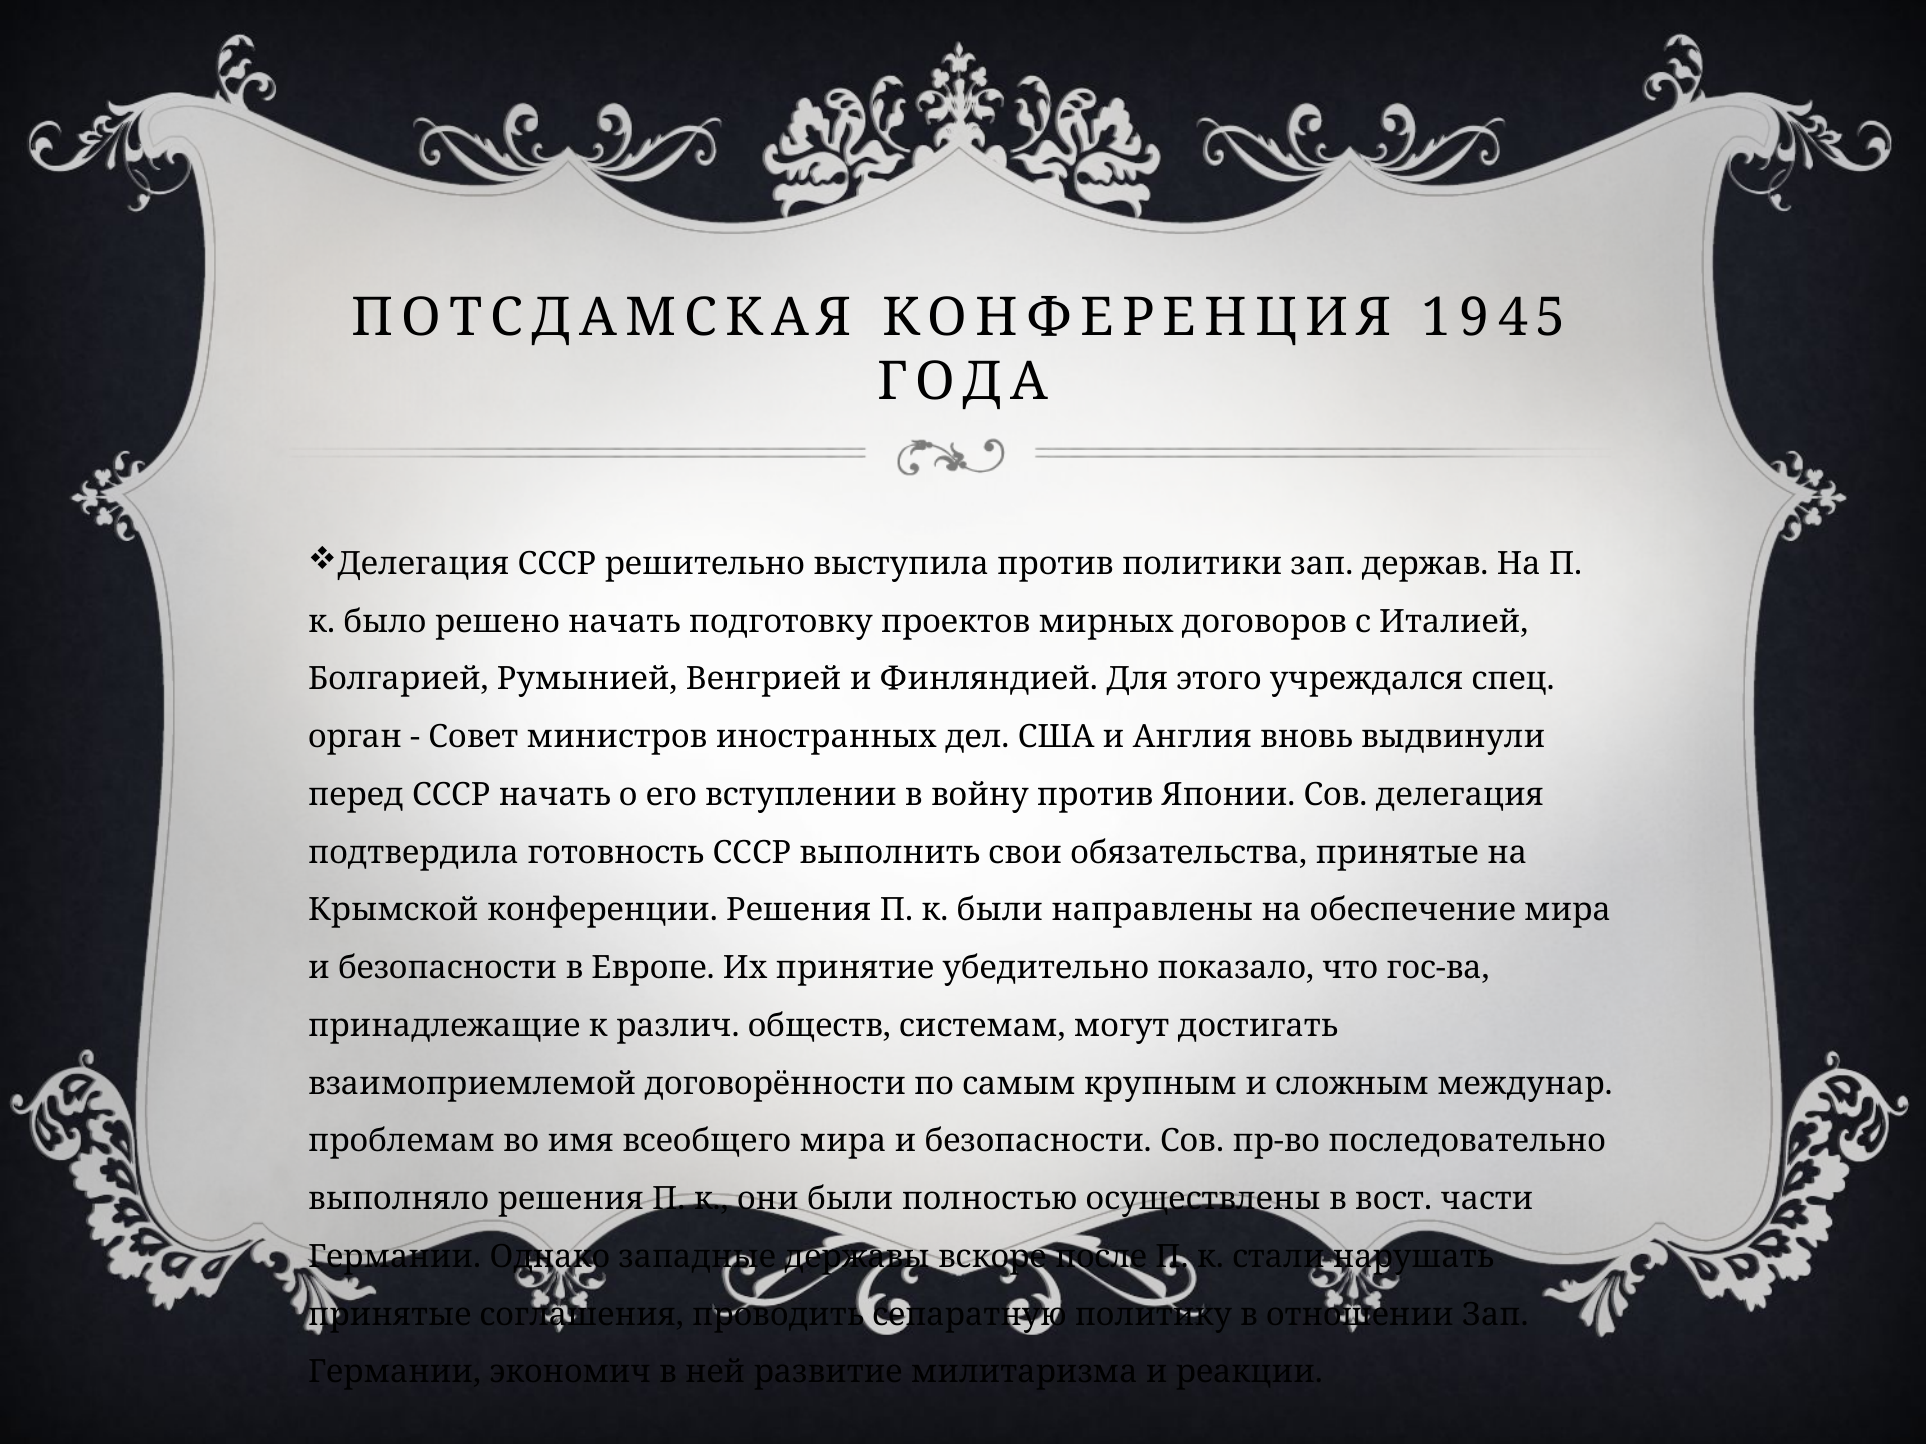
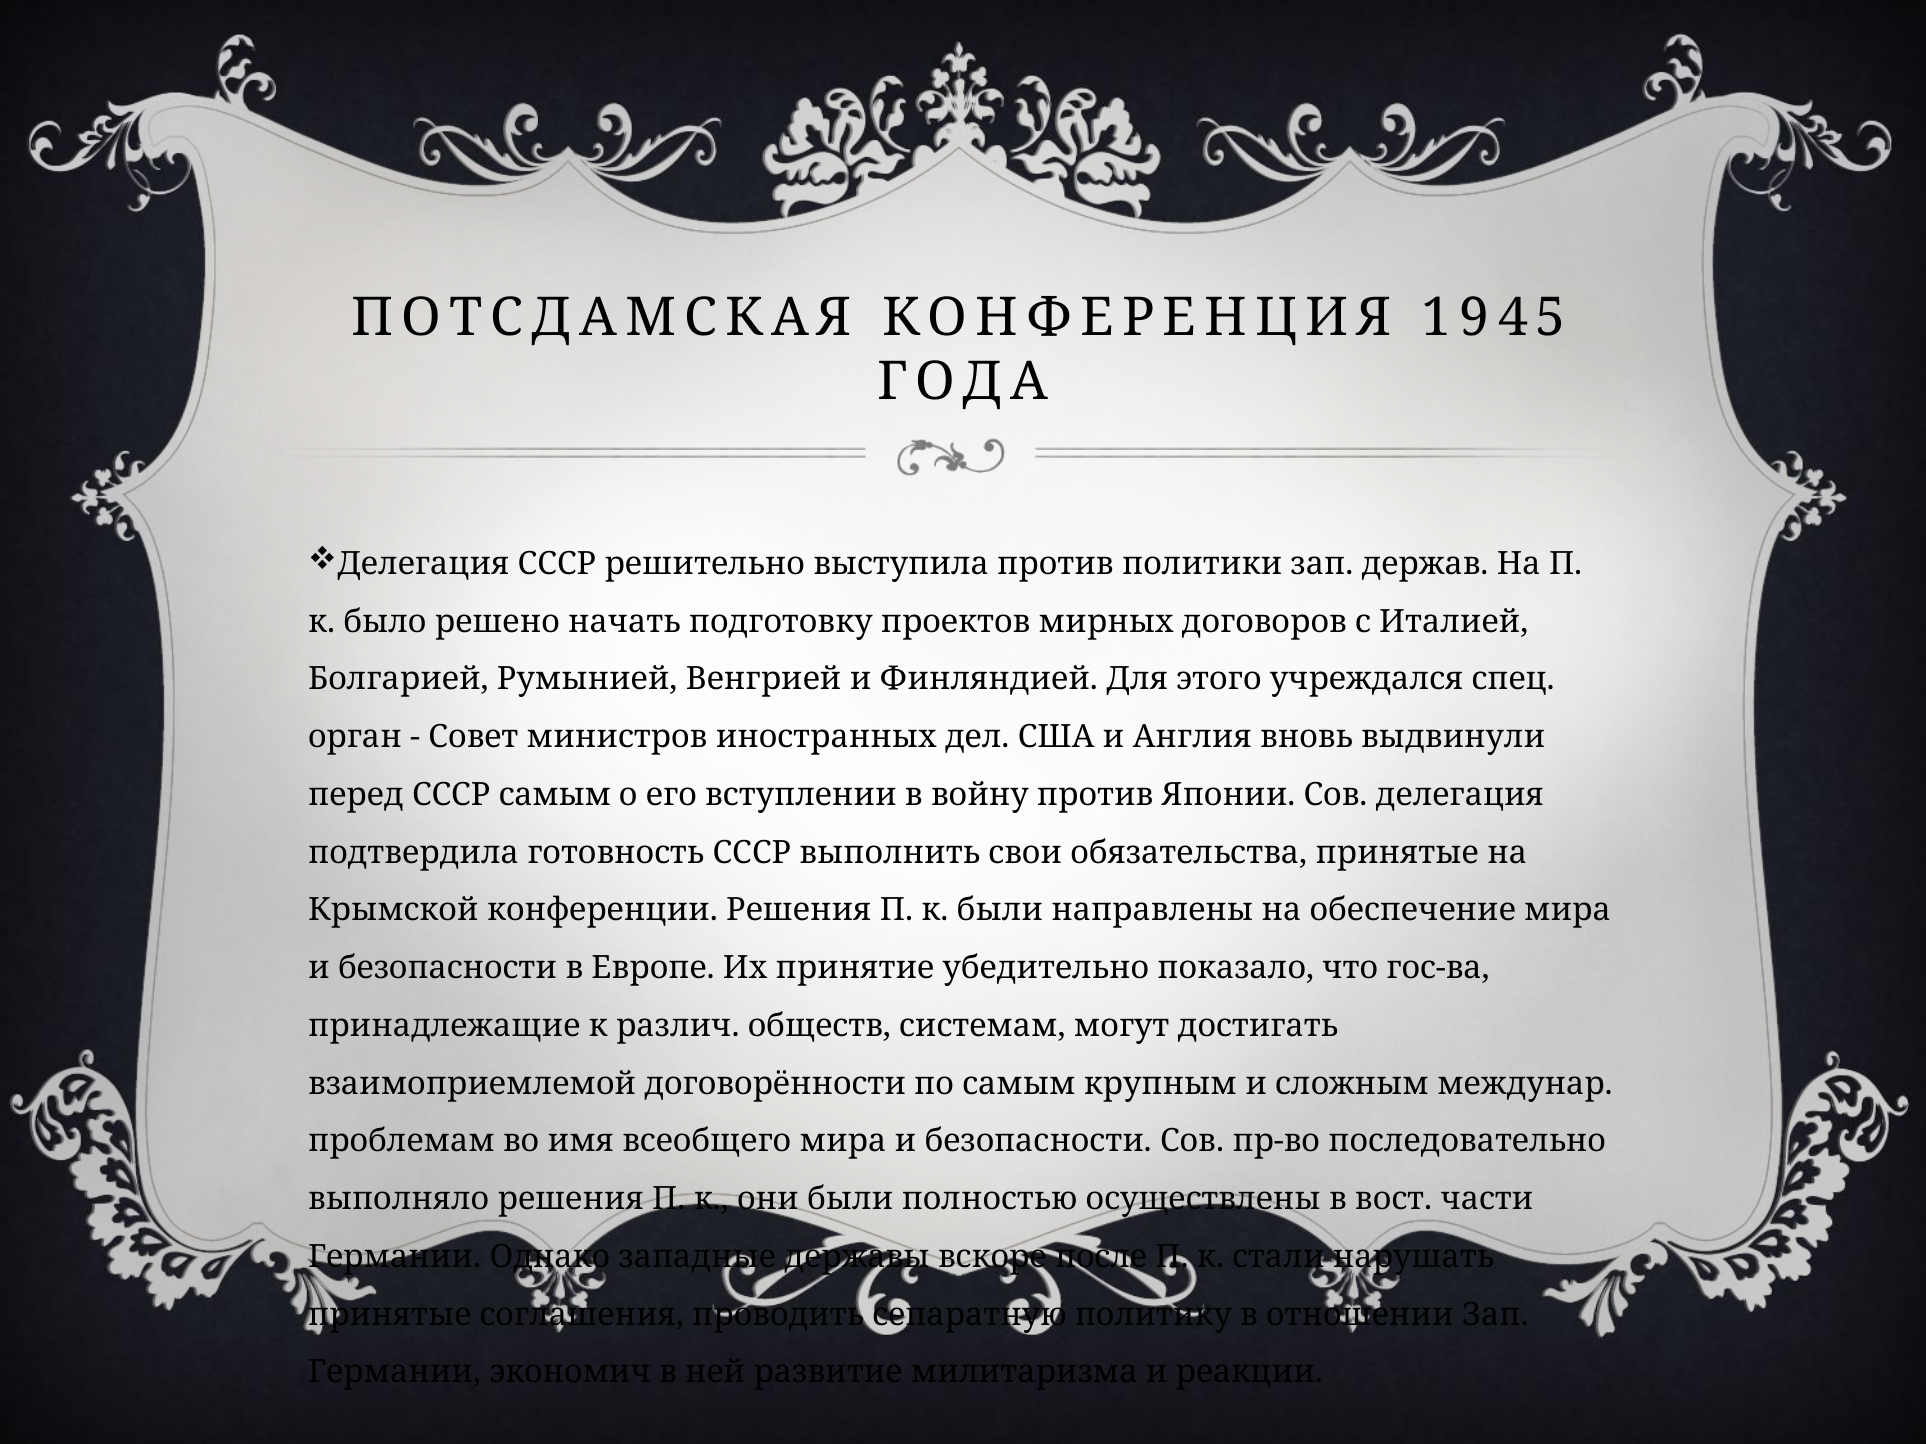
СССР начать: начать -> самым (555, 795)
